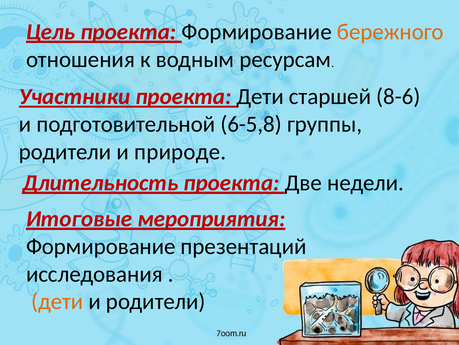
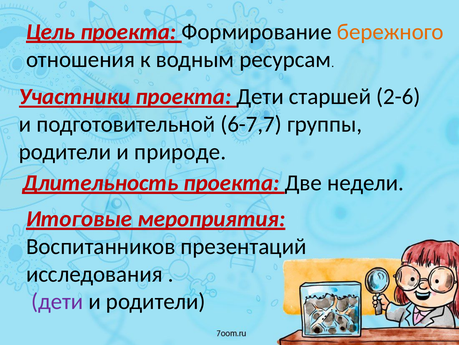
8-6: 8-6 -> 2-6 (398, 97)
6-5,8: 6-5,8 -> 6-7,7 (251, 124)
Формирование: Формирование -> Воспитанников (101, 246)
дети colour: orange -> purple (57, 301)
